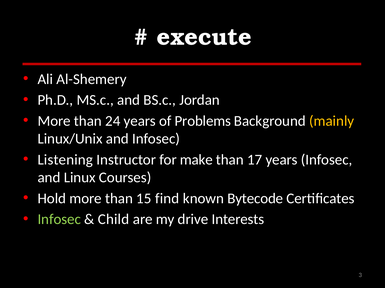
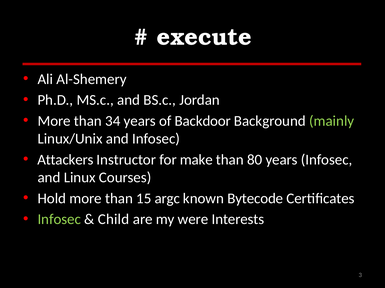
24: 24 -> 34 (113, 121)
Problems: Problems -> Backdoor (203, 121)
mainly colour: yellow -> light green (332, 121)
Listening: Listening -> Attackers (65, 160)
17: 17 -> 80 (255, 160)
find: find -> argc (167, 199)
drive: drive -> were (193, 220)
